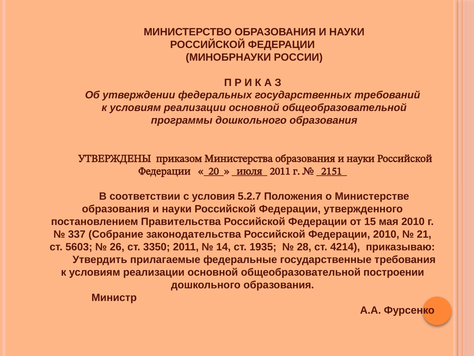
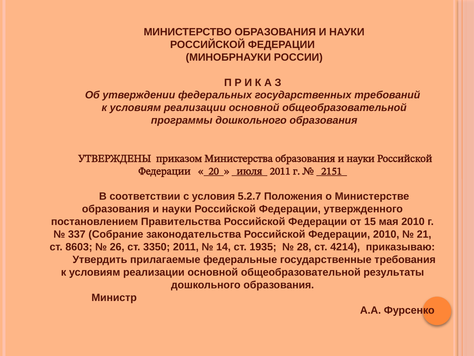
5603: 5603 -> 8603 (79, 247)
построении: построении -> результаты (394, 272)
